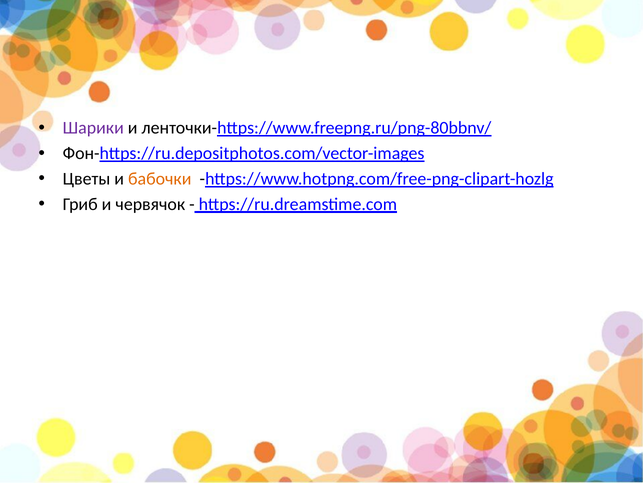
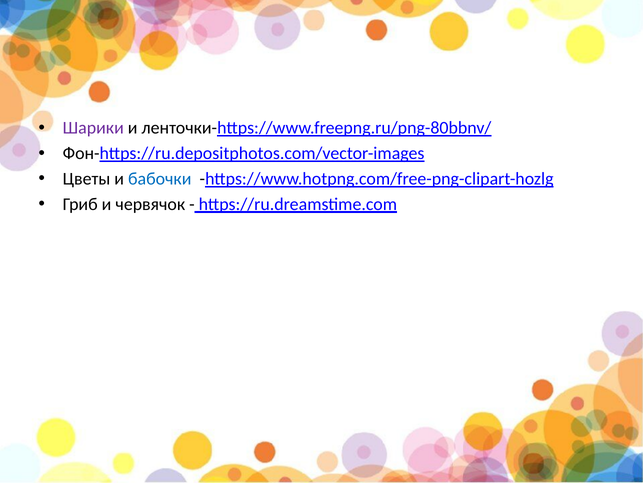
бабочки colour: orange -> blue (160, 179)
